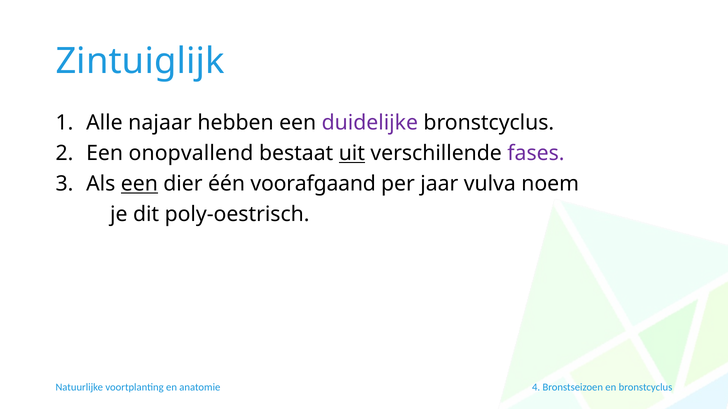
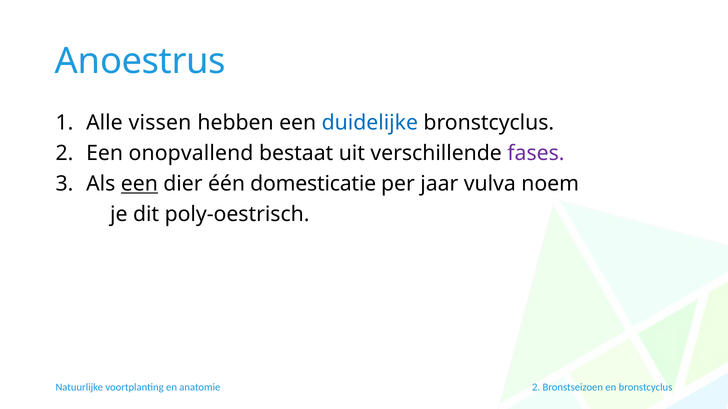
Zintuiglijk: Zintuiglijk -> Anoestrus (140, 61)
najaar: najaar -> vissen (160, 123)
duidelijke colour: purple -> blue (370, 123)
uit underline: present -> none (352, 154)
voorafgaand: voorafgaand -> domesticatie (313, 184)
anatomie 4: 4 -> 2 (536, 388)
